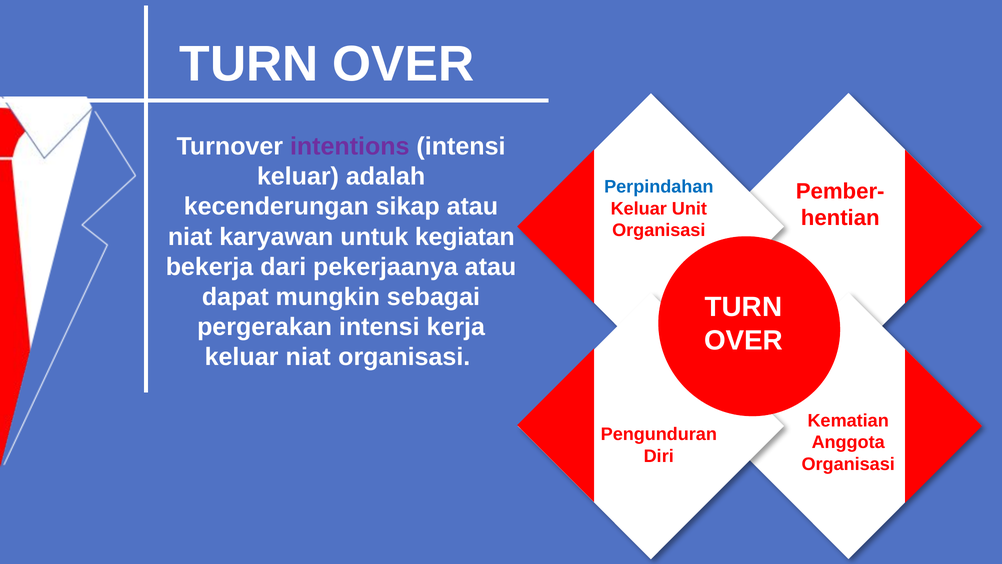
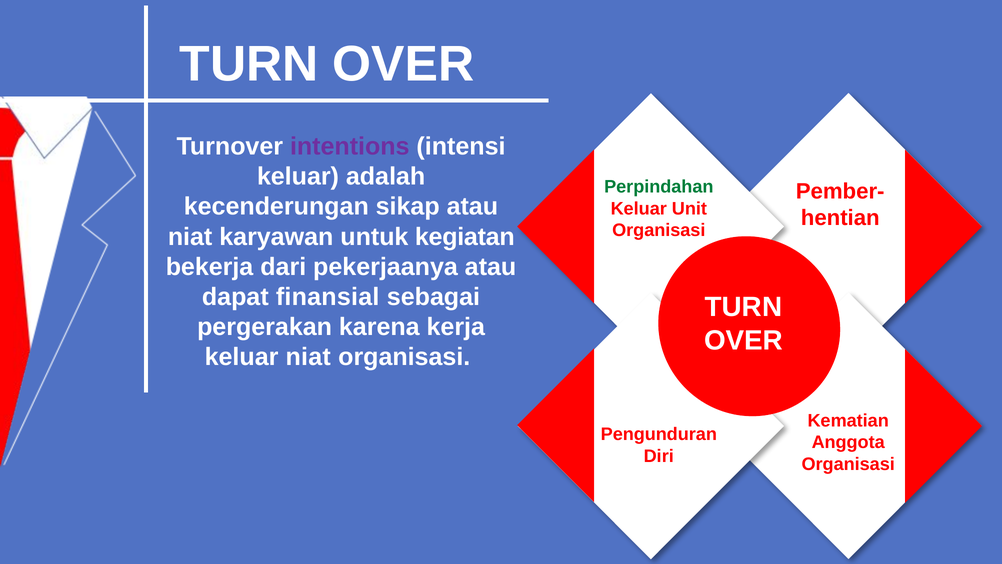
Perpindahan colour: blue -> green (659, 187)
mungkin: mungkin -> finansial (328, 297)
pergerakan intensi: intensi -> karena (379, 327)
